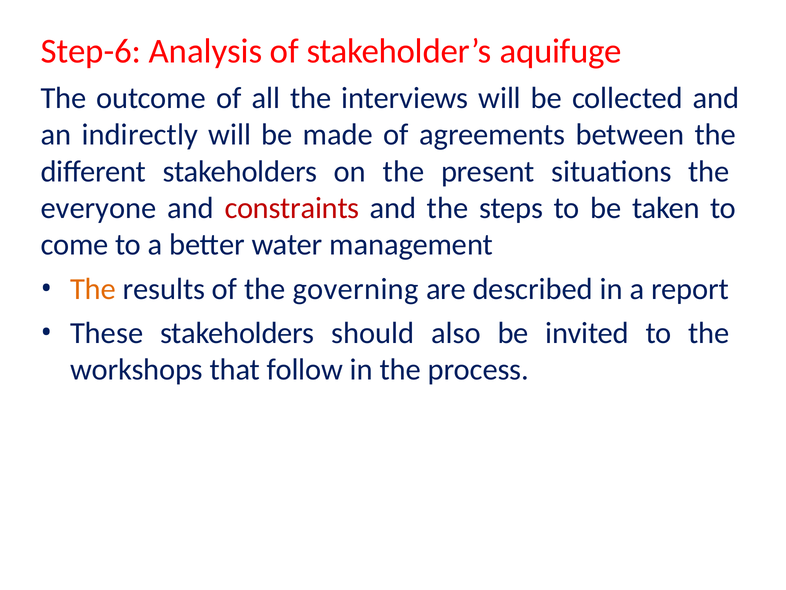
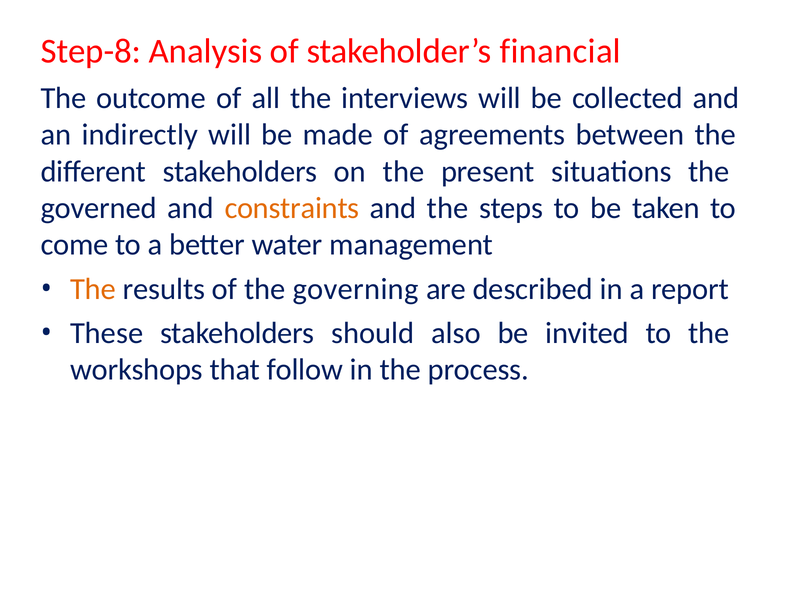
Step-6: Step-6 -> Step-8 (91, 51)
aquifuge: aquifuge -> financial (560, 51)
everyone: everyone -> governed (99, 208)
constraints colour: red -> orange (292, 208)
